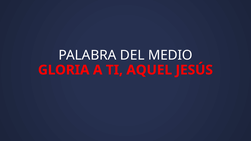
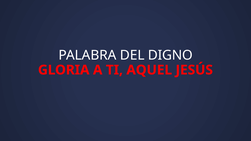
MEDIO: MEDIO -> DIGNO (170, 55)
